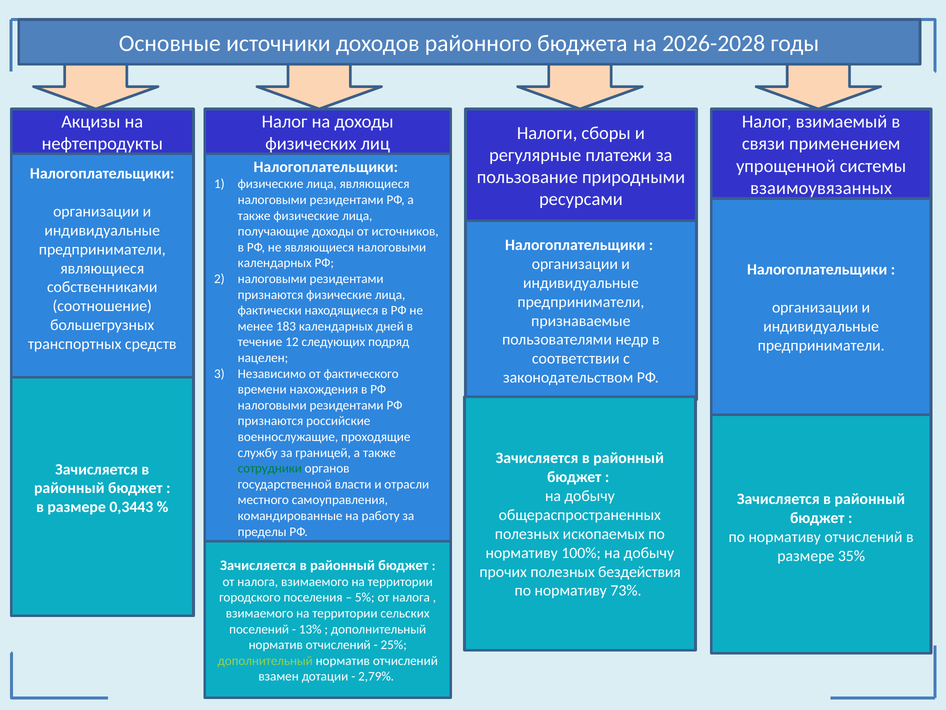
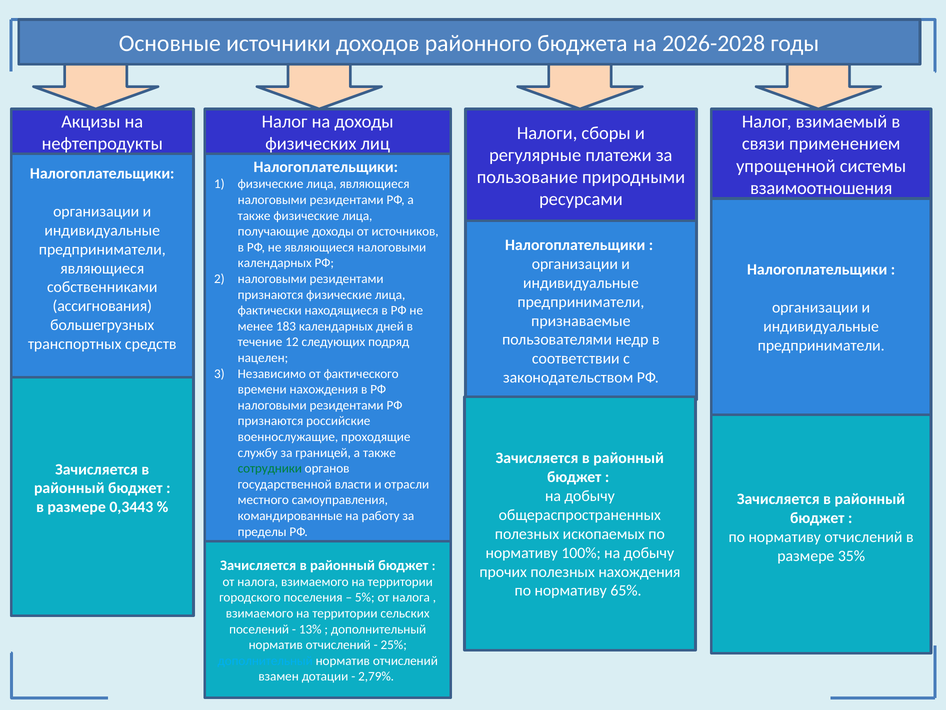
взаимоувязанных: взаимоувязанных -> взаимоотношения (821, 188)
соотношение: соотношение -> ассигнования (102, 306)
полезных бездействия: бездействия -> нахождения (639, 571)
73%: 73% -> 65% (626, 590)
дополнительный colour: light green -> light blue (265, 660)
